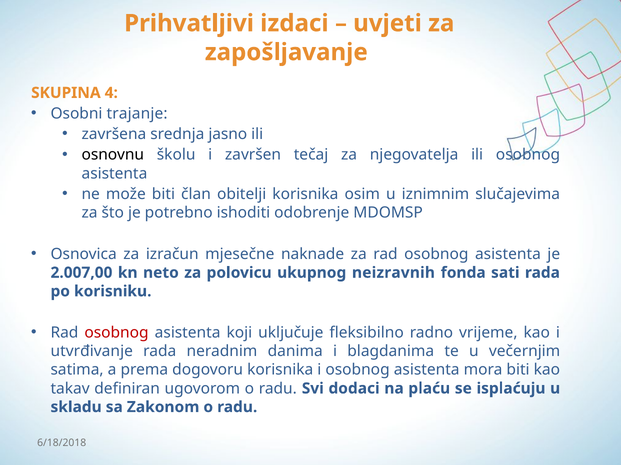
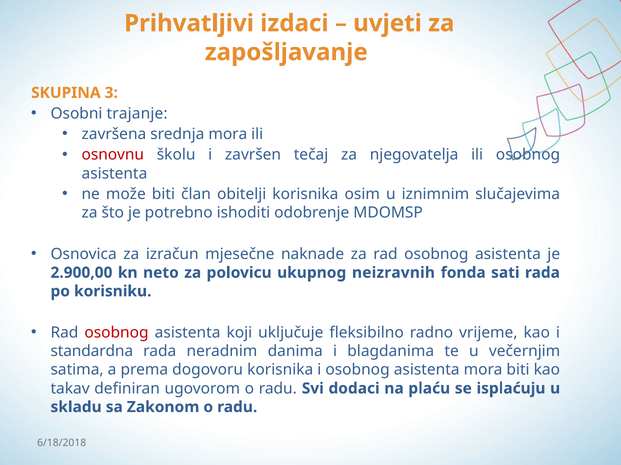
4: 4 -> 3 (111, 93)
srednja jasno: jasno -> mora (228, 134)
osnovnu colour: black -> red (113, 155)
2.007,00: 2.007,00 -> 2.900,00 (81, 273)
utvrđivanje: utvrđivanje -> standardna (92, 352)
